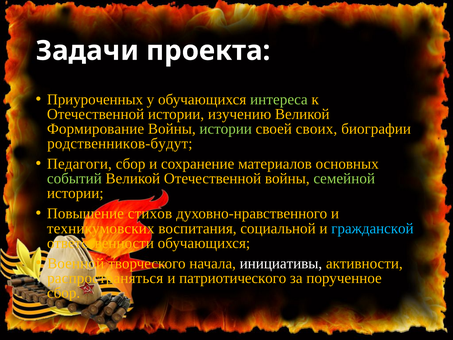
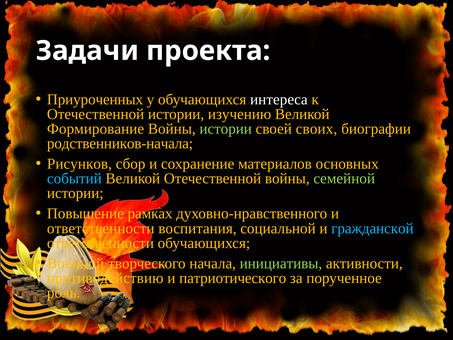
интереса colour: light green -> white (279, 99)
родственников-будут: родственников-будут -> родственников-начала (120, 143)
Педагоги: Педагоги -> Рисунков (79, 164)
событий colour: light green -> light blue (74, 178)
стихов: стихов -> рамках (150, 214)
техникумовских: техникумовских -> ответственности (101, 228)
инициативы colour: white -> light green (281, 263)
распространяться: распространяться -> противодействию (105, 278)
сбор: сбор -> роль (64, 293)
